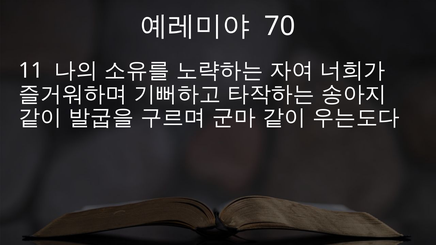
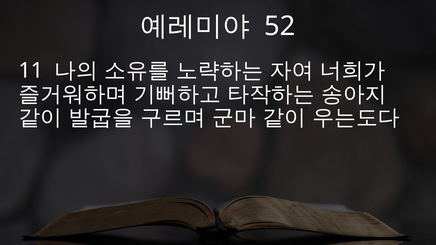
70: 70 -> 52 (280, 26)
